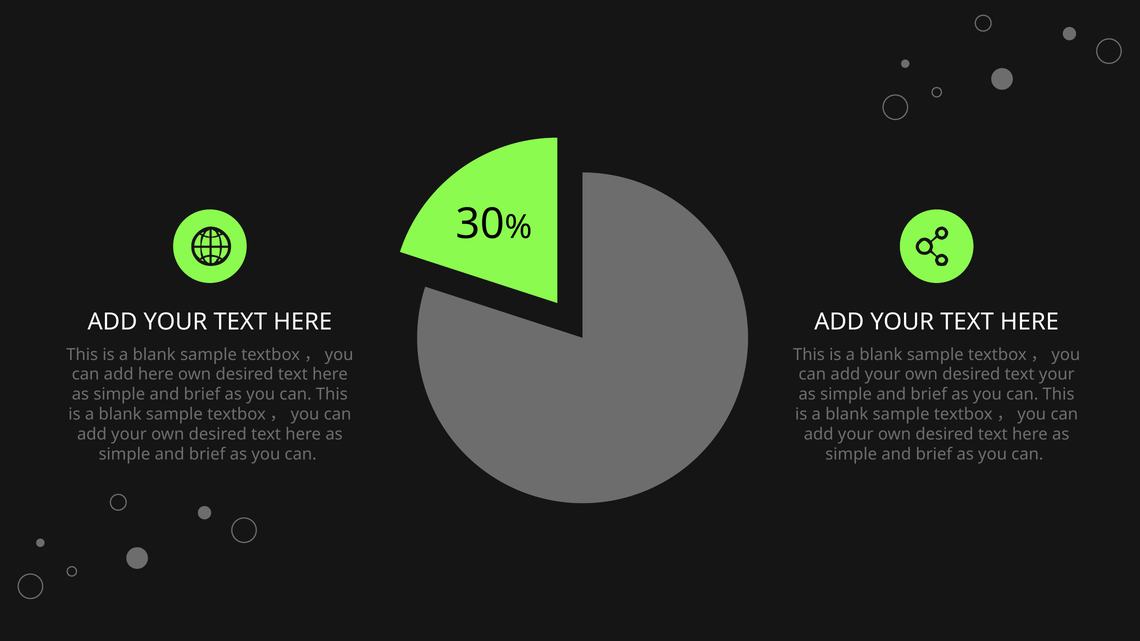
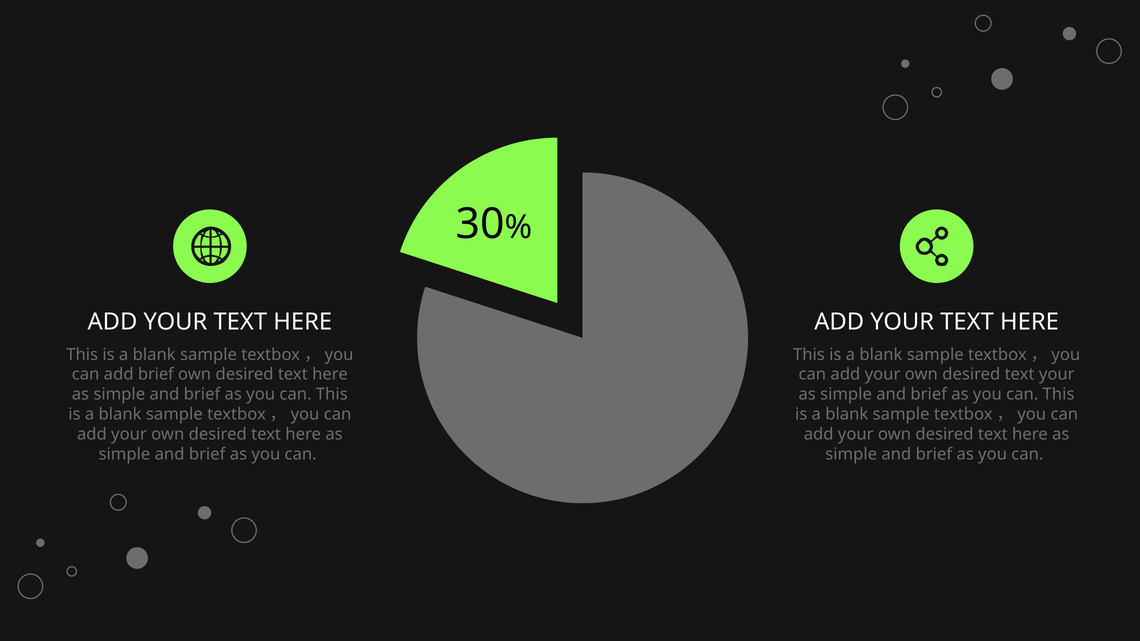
add here: here -> brief (156, 375)
